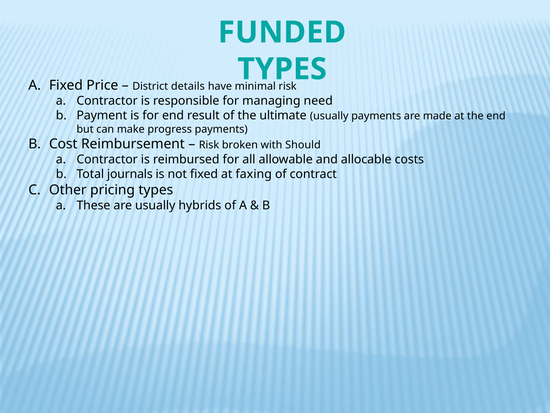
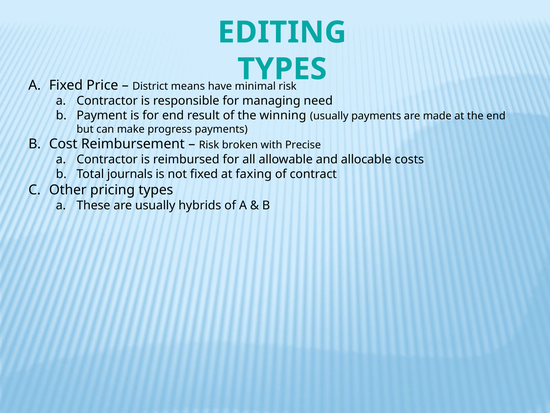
FUNDED: FUNDED -> EDITING (282, 32)
details: details -> means (188, 86)
ultimate: ultimate -> winning (283, 115)
Should: Should -> Precise (303, 145)
